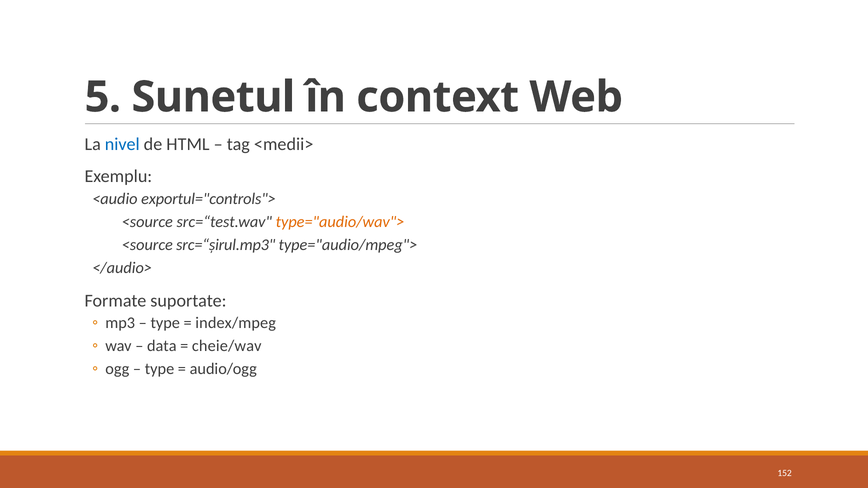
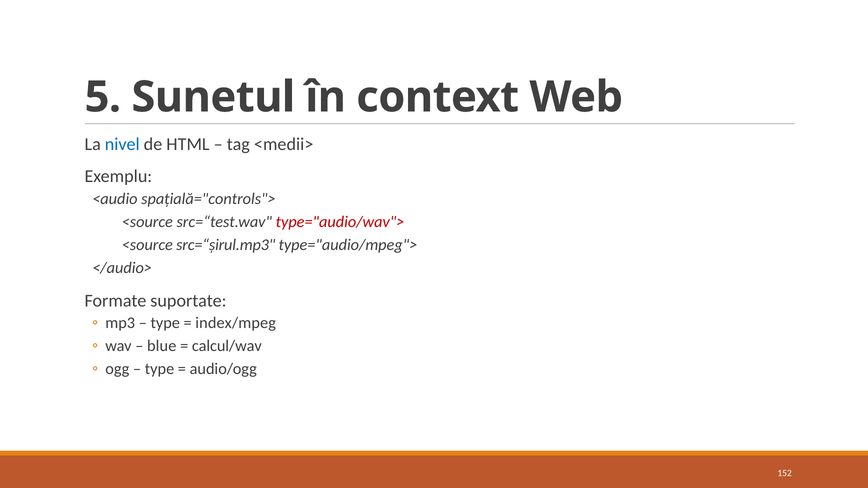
exportul="controls">: exportul="controls"> -> spațială="controls"> (208, 199)
type="audio/wav"> colour: orange -> red (340, 222)
data: data -> blue (162, 346)
cheie/wav: cheie/wav -> calcul/wav (227, 346)
